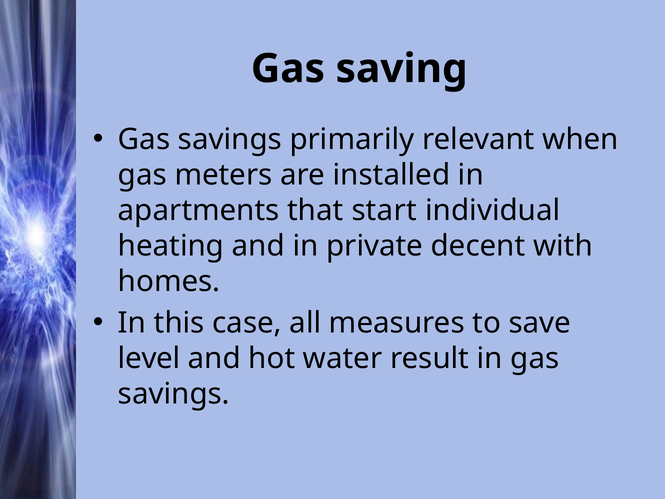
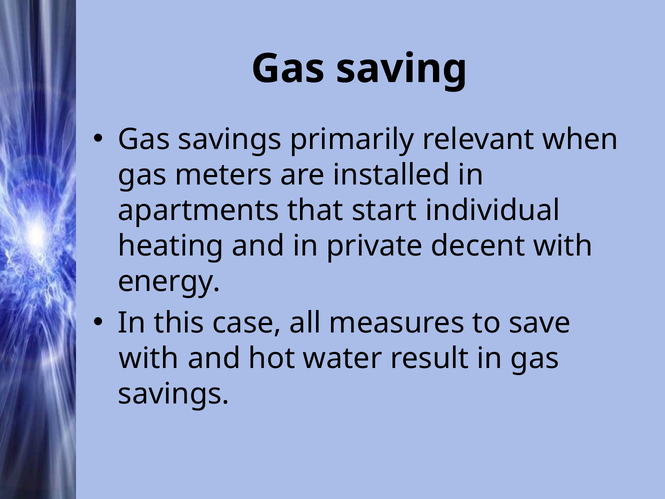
homes: homes -> energy (169, 281)
level: level -> with (149, 358)
